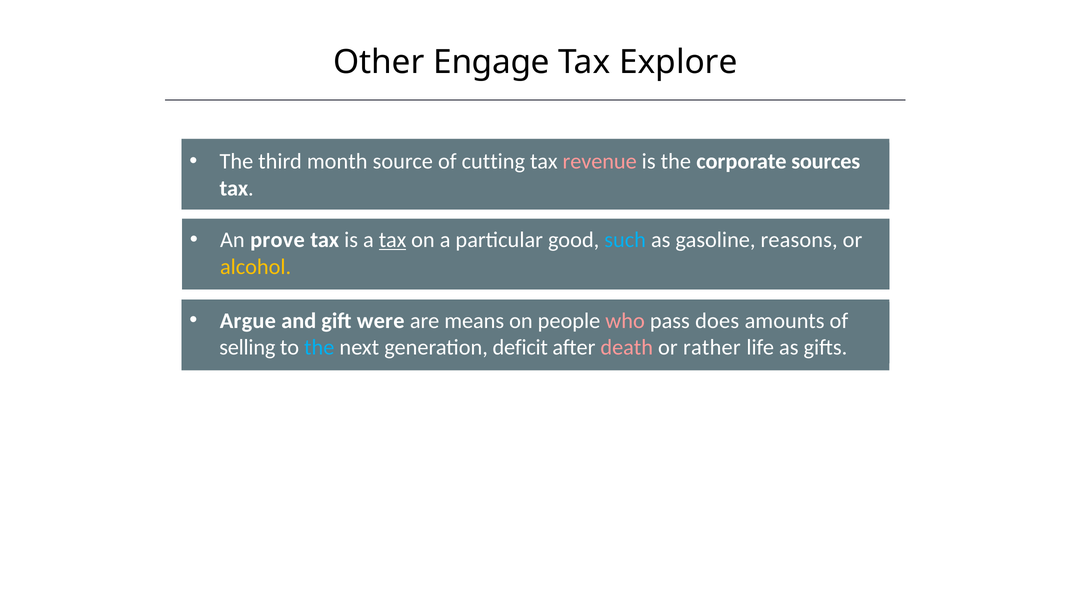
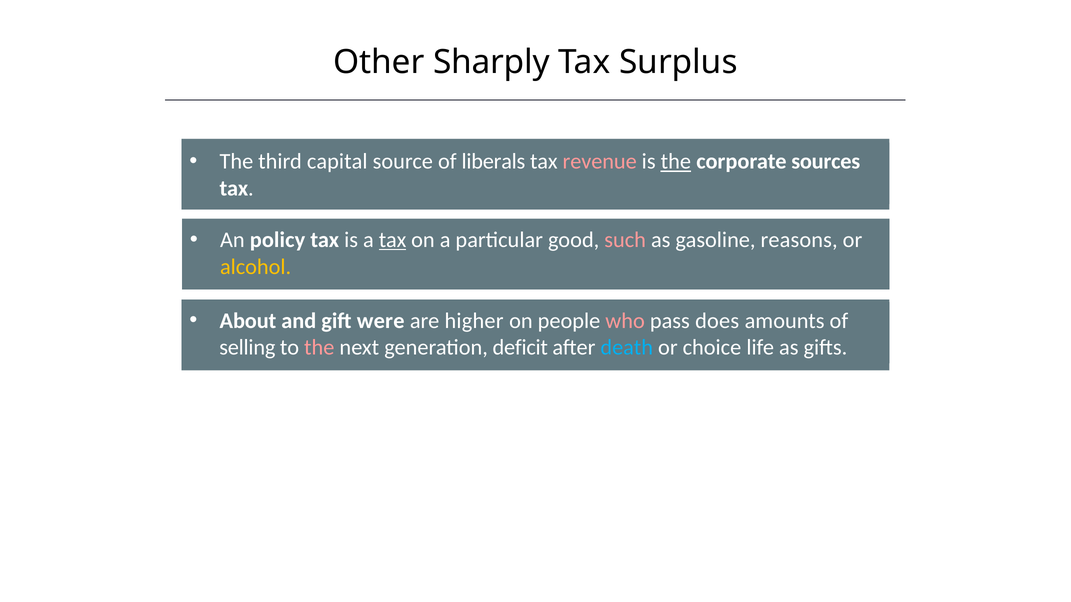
Engage: Engage -> Sharply (491, 62)
Explore: Explore -> Surplus (678, 62)
month: month -> capital (337, 162)
cutting: cutting -> liberals (493, 162)
the underline: none -> present (676, 162)
prove: prove -> policy (277, 240)
such colour: light blue -> pink (625, 240)
Argue: Argue -> About (248, 321)
means: means -> higher (474, 321)
the colour: light blue -> pink (319, 348)
death colour: pink -> light blue (627, 348)
rather: rather -> choice (712, 348)
